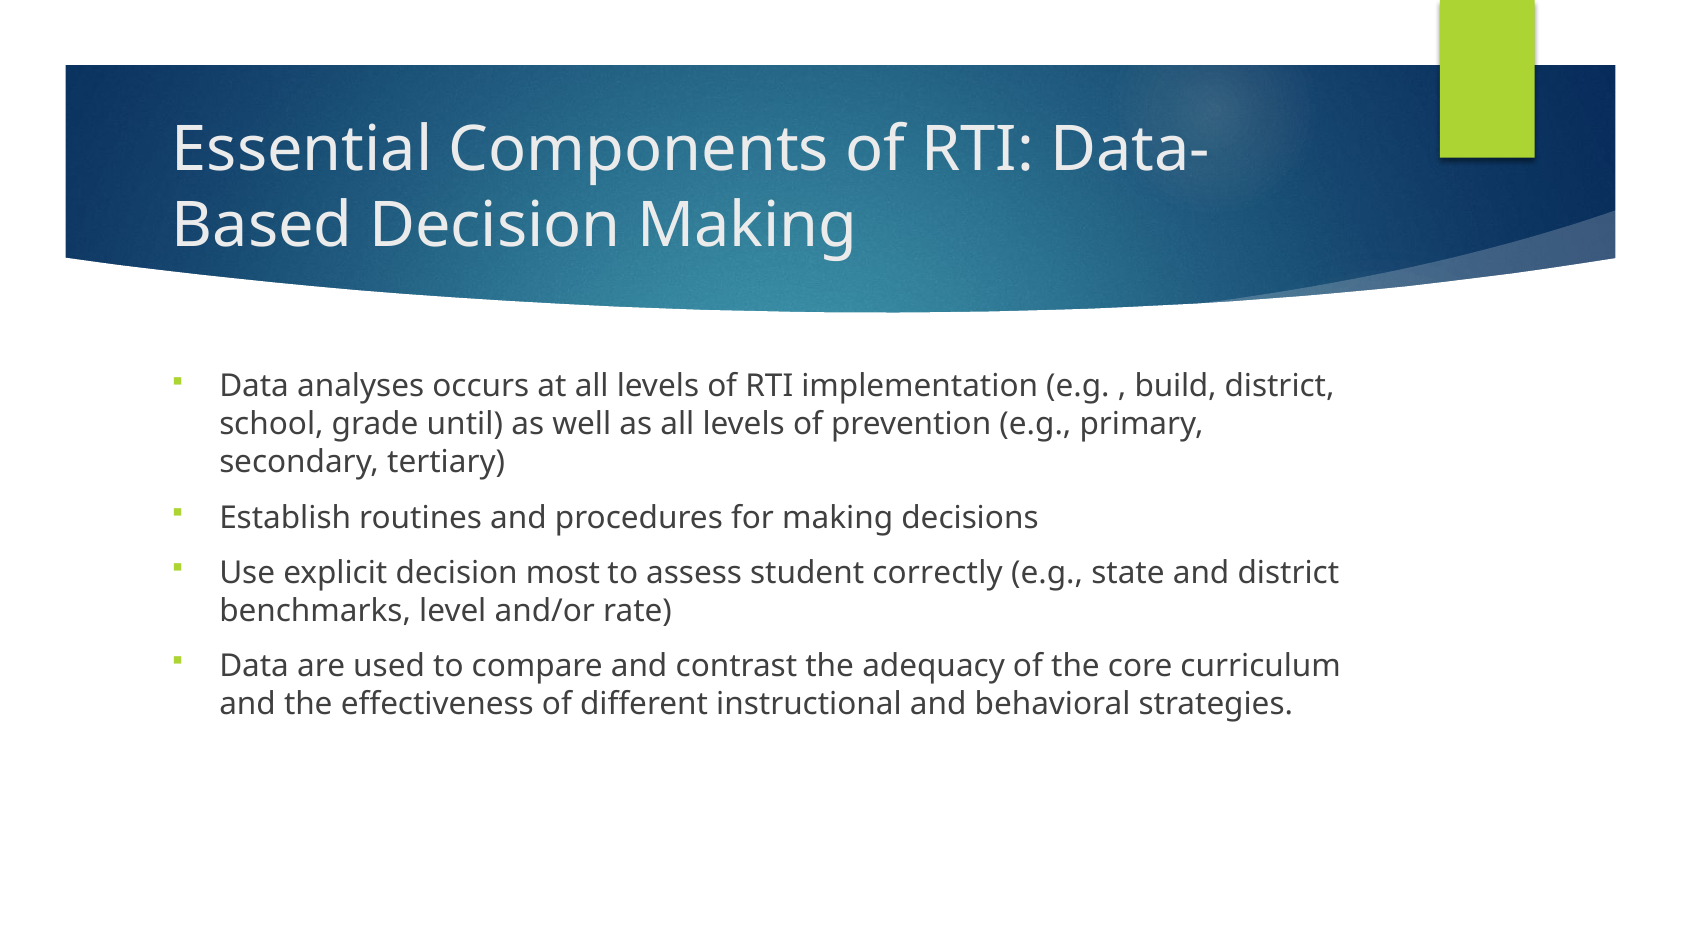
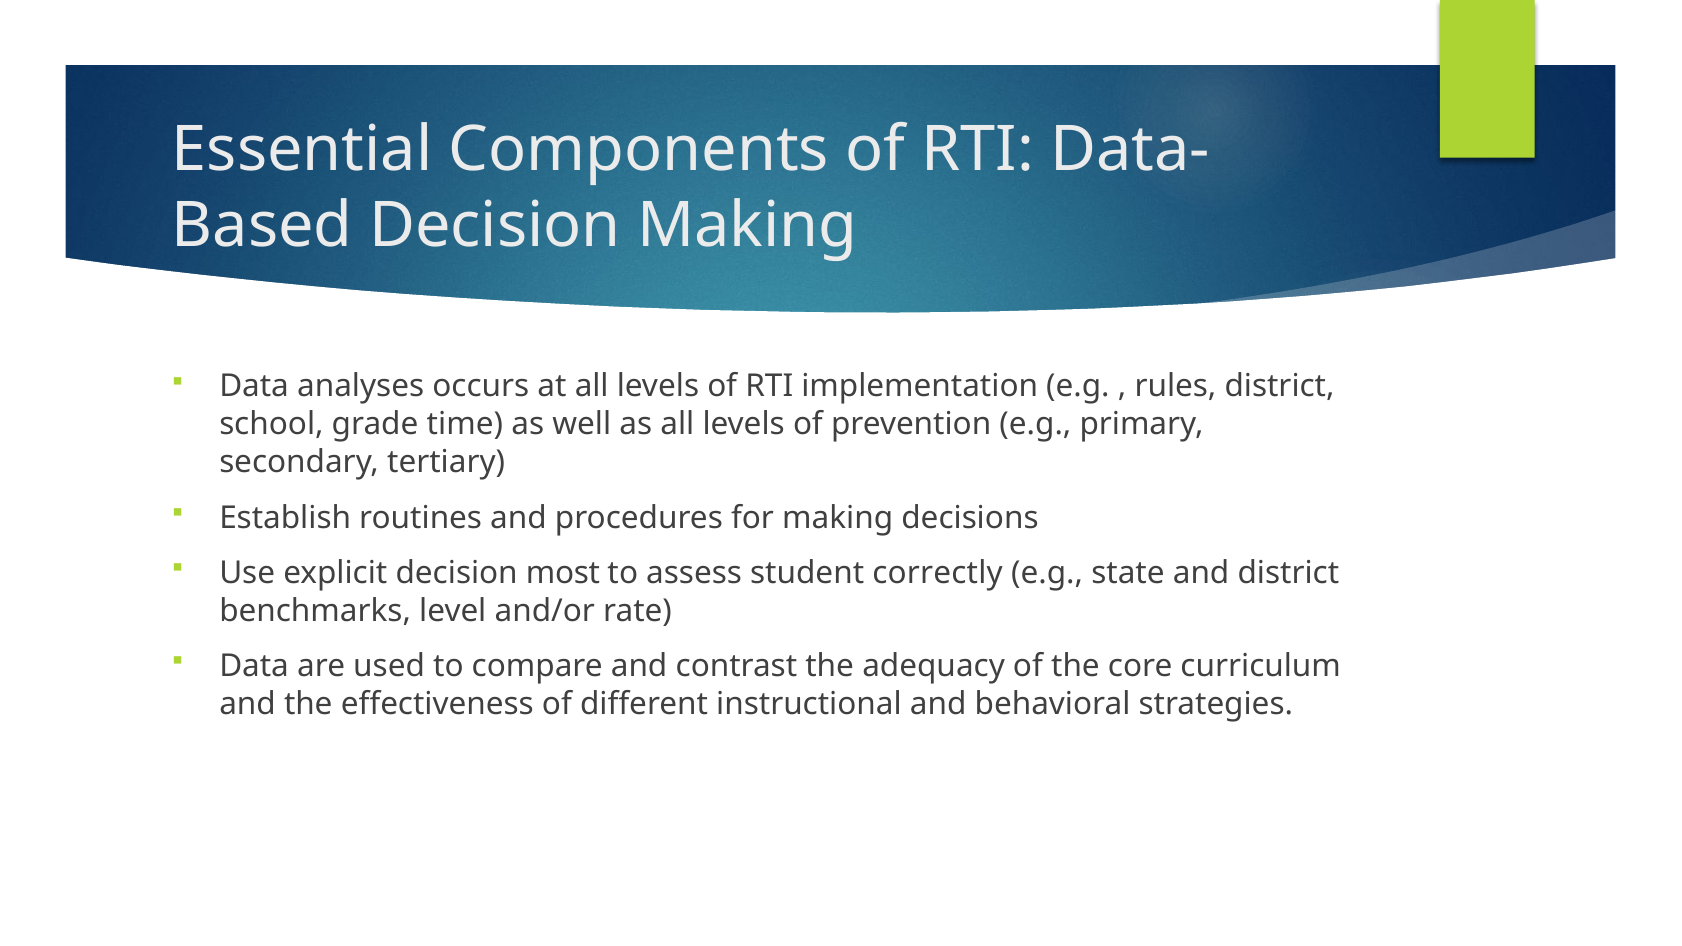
build: build -> rules (1176, 387)
until: until -> time (465, 424)
